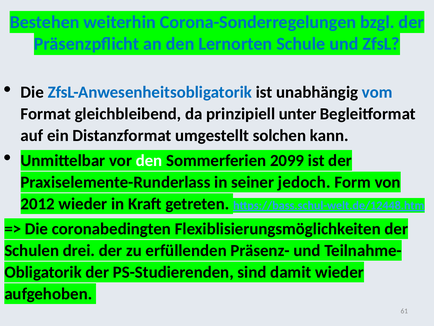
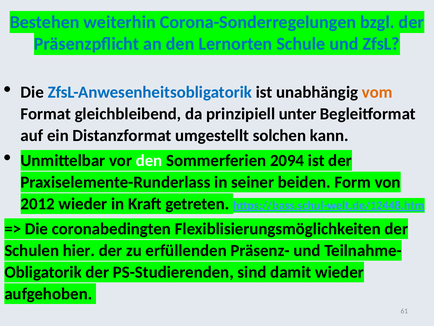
vom colour: blue -> orange (377, 92)
2099: 2099 -> 2094 (287, 160)
jedoch: jedoch -> beiden (304, 182)
drei: drei -> hier (79, 250)
